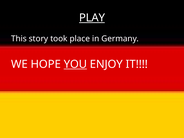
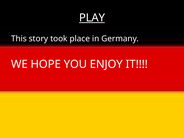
YOU underline: present -> none (75, 64)
